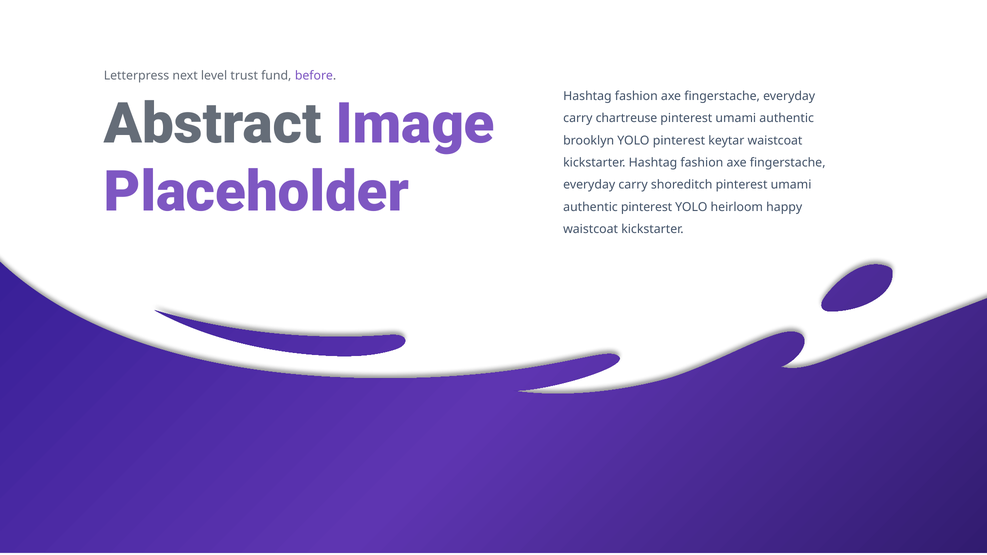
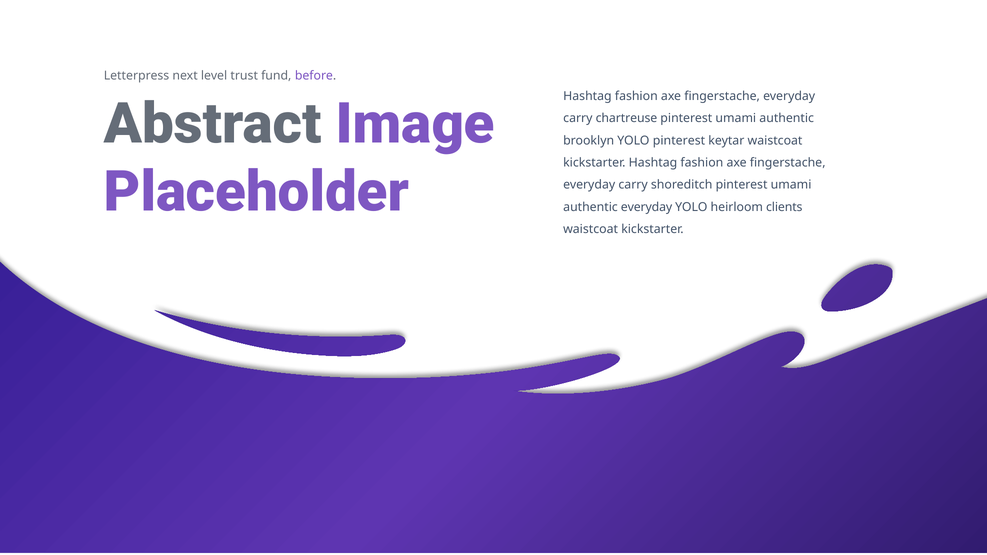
authentic pinterest: pinterest -> everyday (647, 207)
happy: happy -> clients (784, 207)
